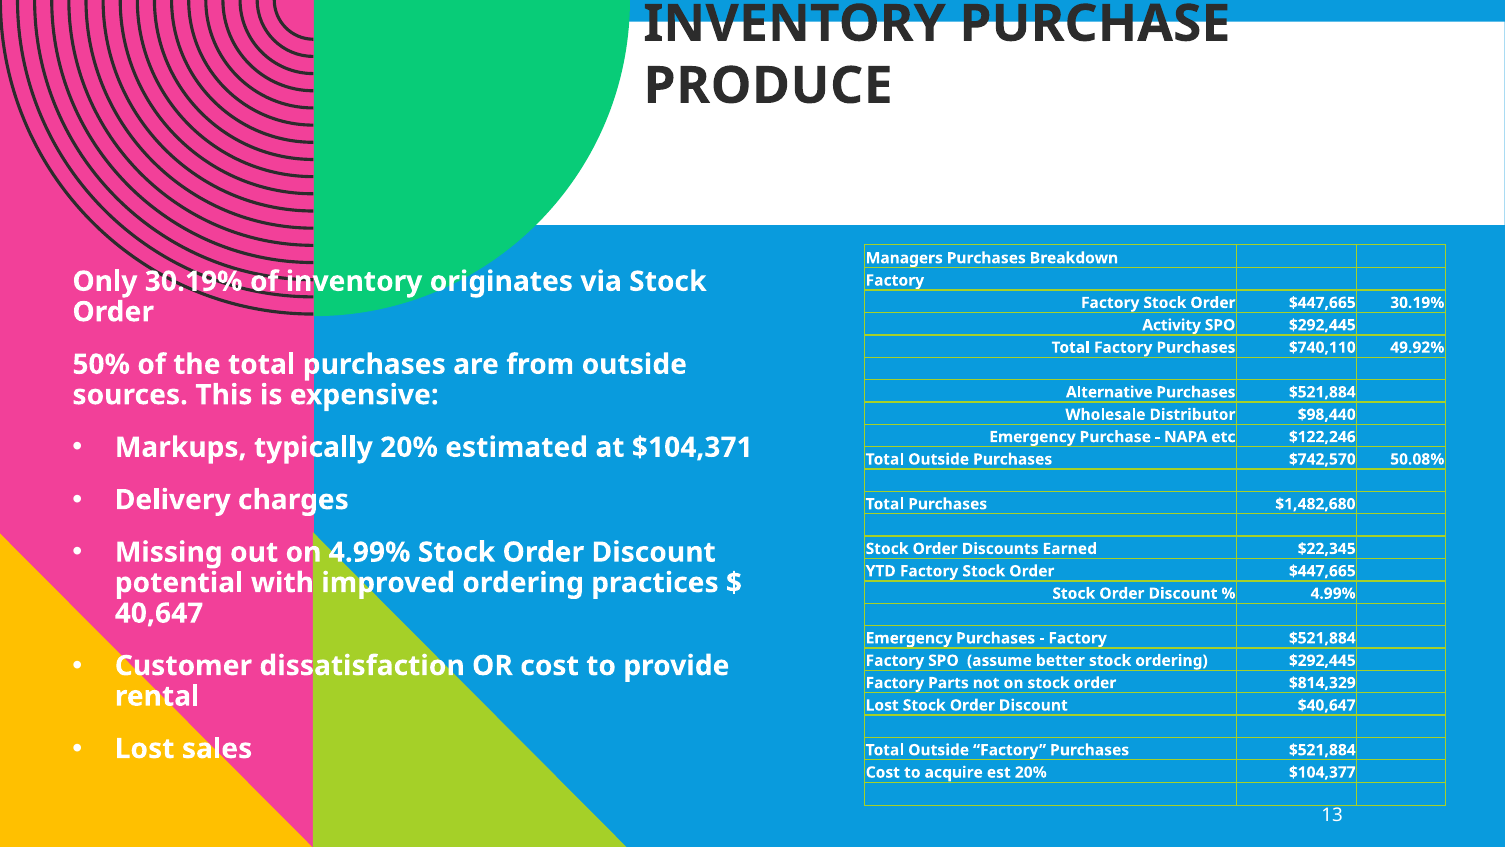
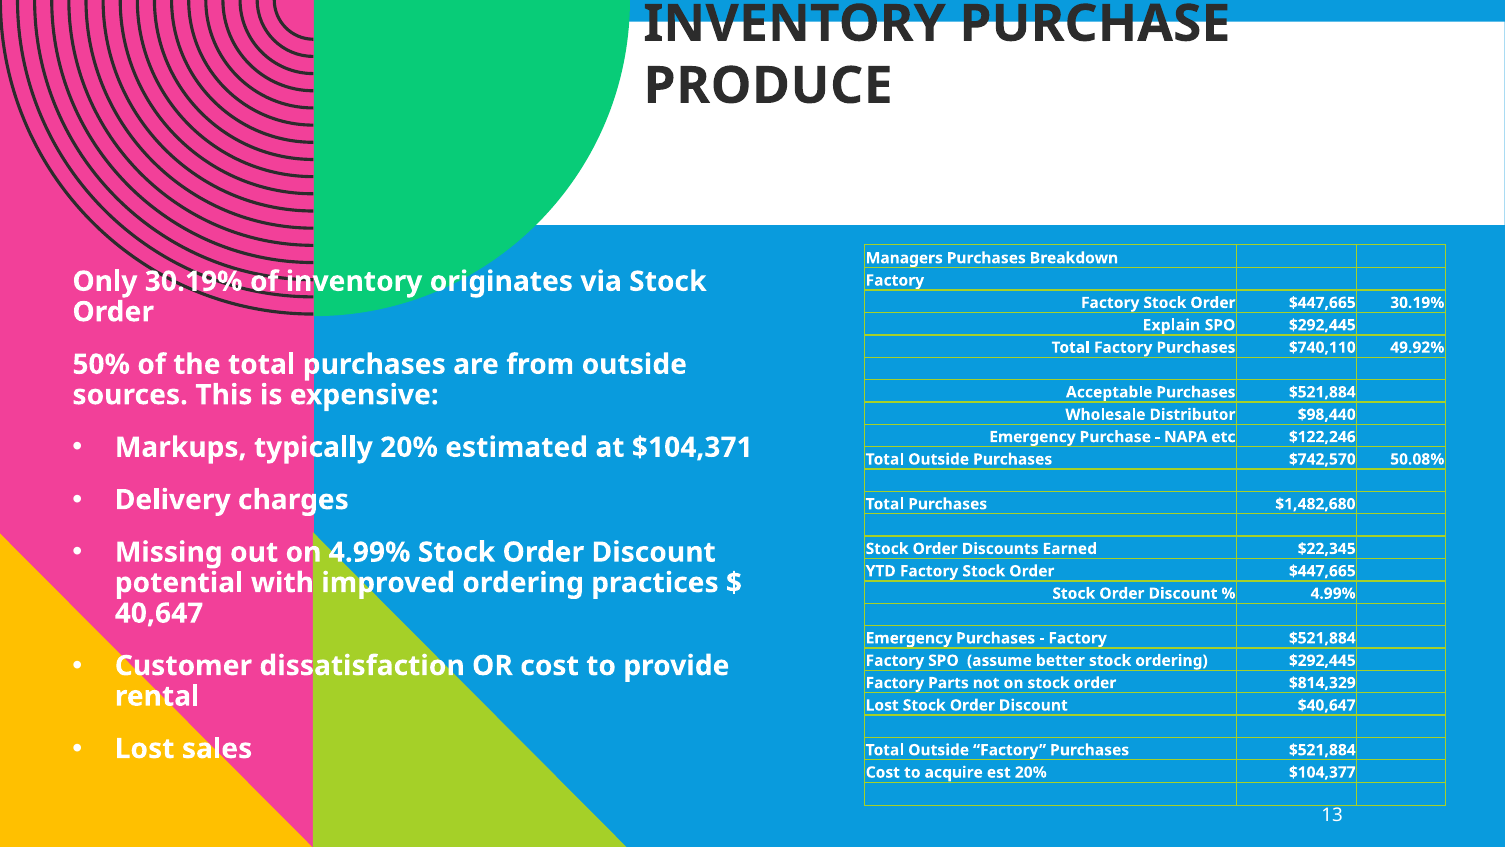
Activity: Activity -> Explain (1171, 325)
Alternative: Alternative -> Acceptable (1109, 392)
